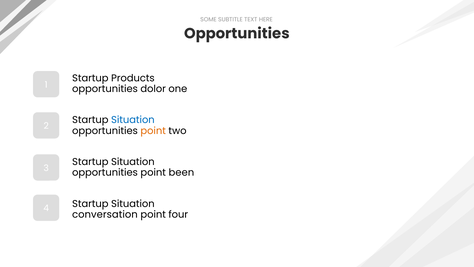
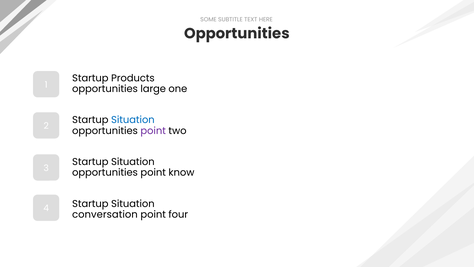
dolor: dolor -> large (153, 89)
point colour: orange -> purple (153, 131)
been: been -> know (181, 172)
